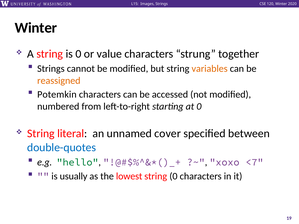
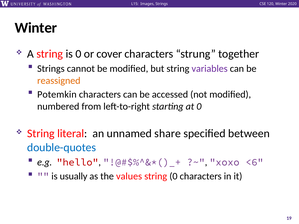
value: value -> cover (109, 54)
variables colour: orange -> purple (210, 69)
cover: cover -> share (168, 134)
hello colour: green -> red (78, 162)
<7: <7 -> <6 (254, 162)
lowest: lowest -> values (129, 176)
